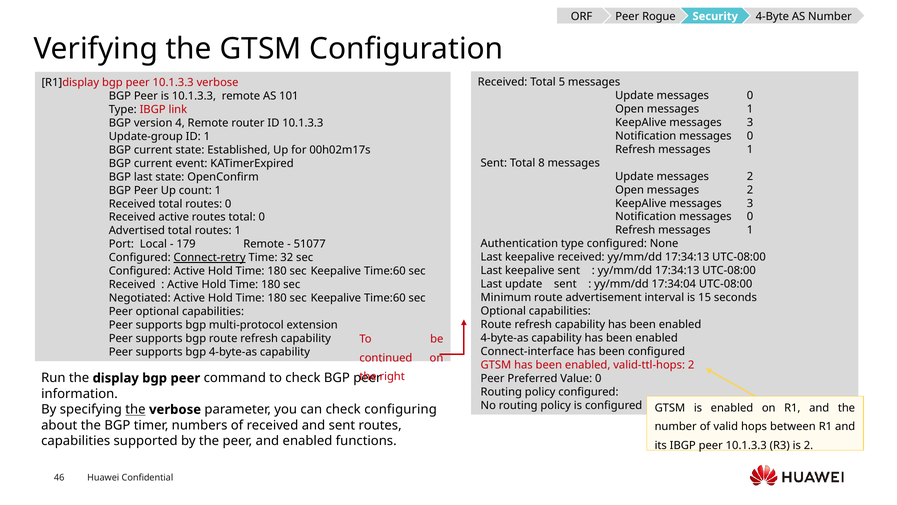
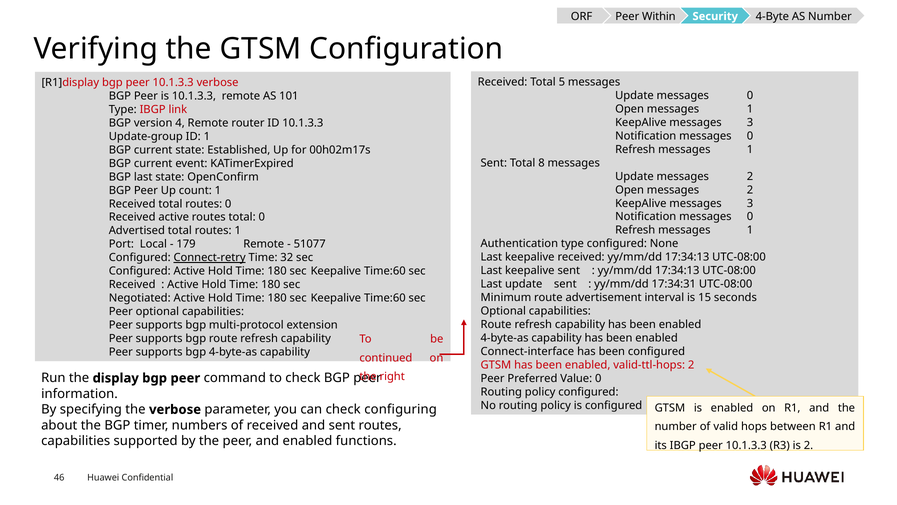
Rogue: Rogue -> Within (659, 16)
17:34:04: 17:34:04 -> 17:34:31 (674, 284)
the underline: present -> none (135, 409)
